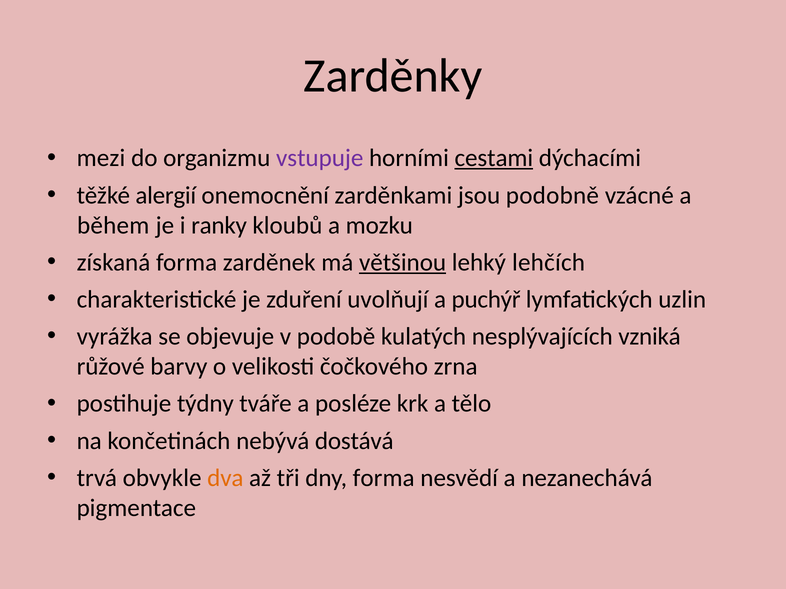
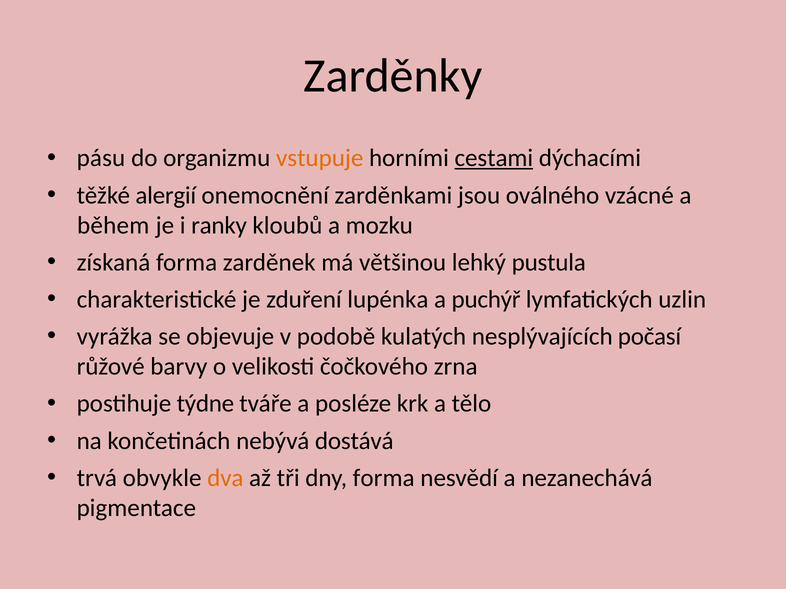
mezi: mezi -> pásu (101, 158)
vstupuje colour: purple -> orange (320, 158)
podobně: podobně -> oválného (553, 195)
většinou underline: present -> none (403, 263)
lehčích: lehčích -> pustula (549, 263)
uvolňují: uvolňují -> lupénka (388, 300)
vzniká: vzniká -> počasí (650, 337)
týdny: týdny -> týdne (205, 404)
